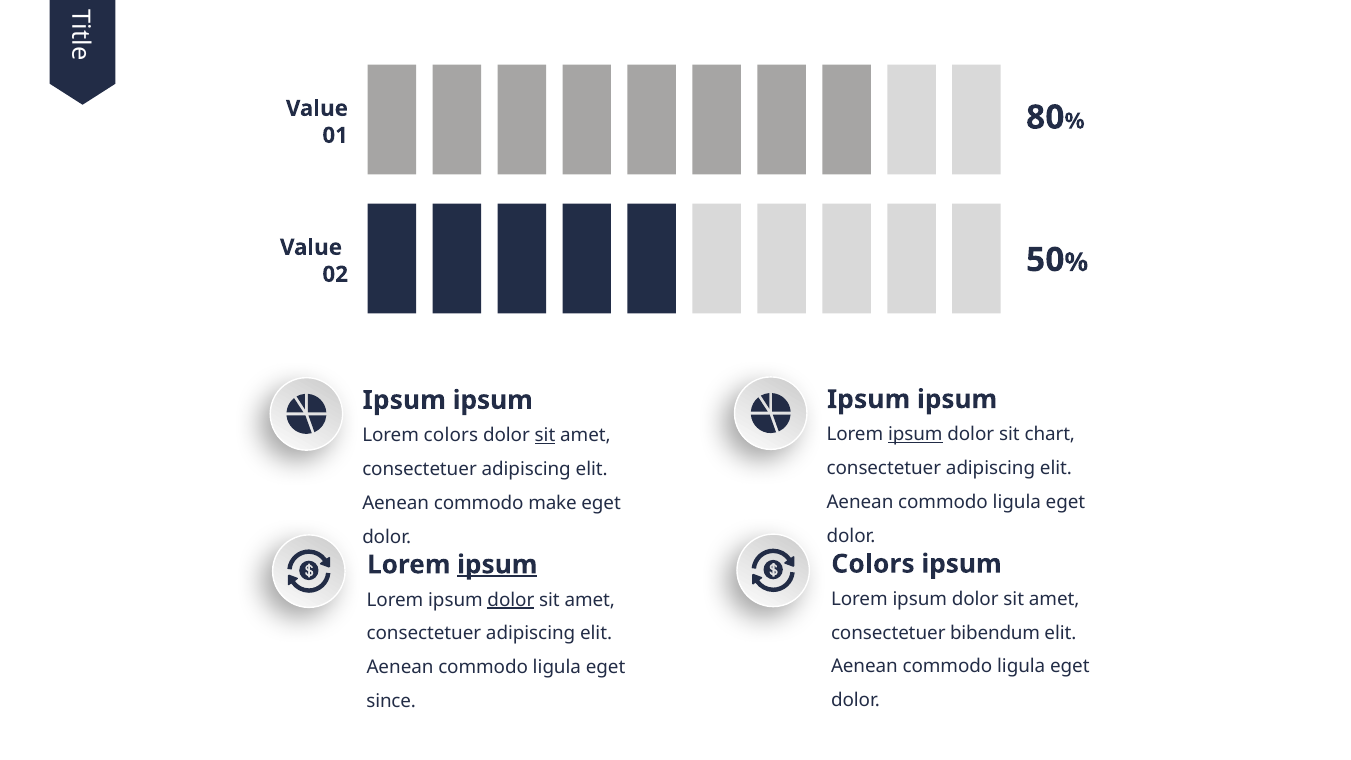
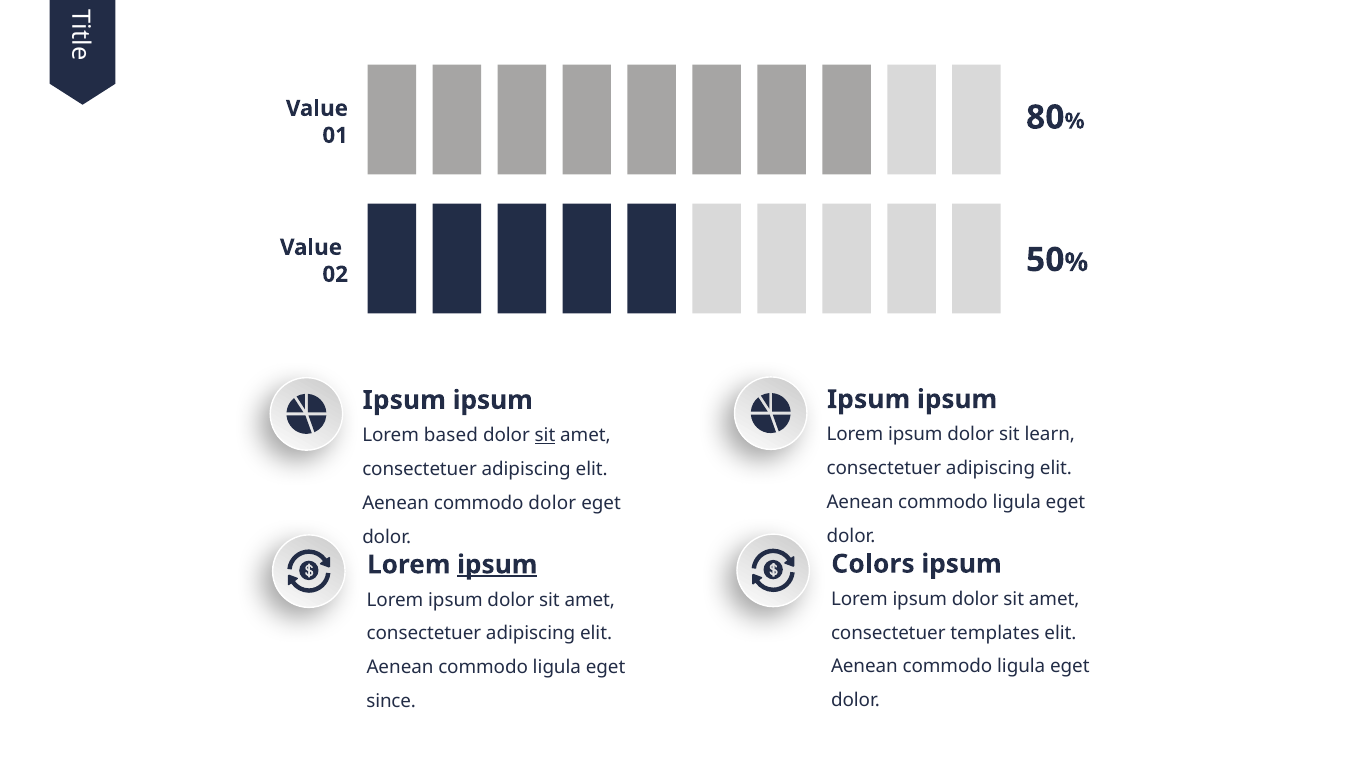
ipsum underline: present -> none (915, 435)
chart: chart -> learn (1050, 435)
Lorem colors: colors -> based (451, 435)
commodo make: make -> dolor (552, 503)
dolor underline: present -> none (511, 600)
bibendum: bibendum -> templates (995, 633)
